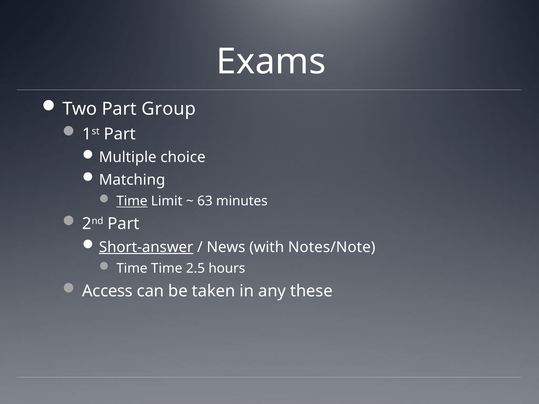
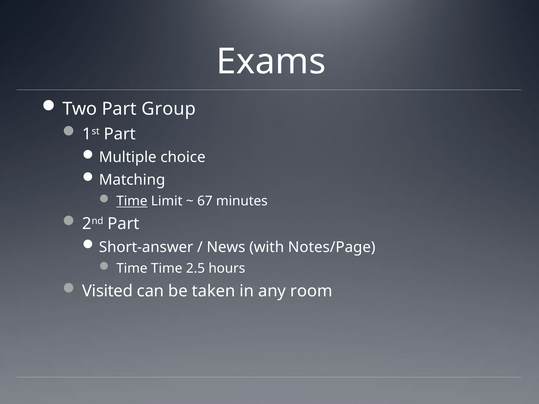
63: 63 -> 67 (205, 201)
Short-answer underline: present -> none (146, 247)
Notes/Note: Notes/Note -> Notes/Page (332, 247)
Access: Access -> Visited (108, 291)
these: these -> room (311, 291)
